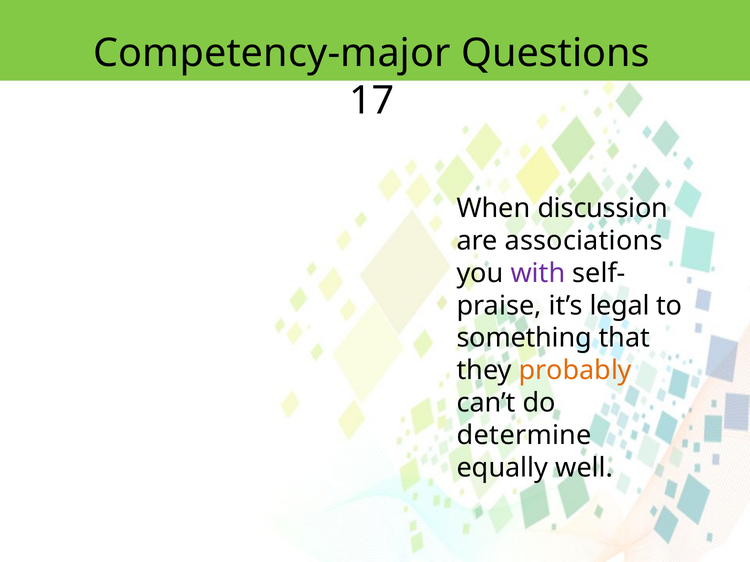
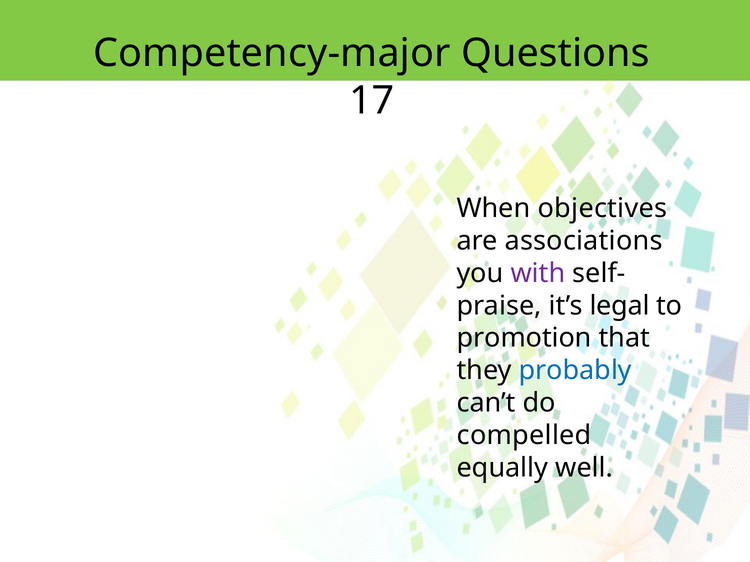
discussion: discussion -> objectives (603, 208)
something: something -> promotion (524, 338)
probably colour: orange -> blue (575, 371)
determine: determine -> compelled (524, 436)
